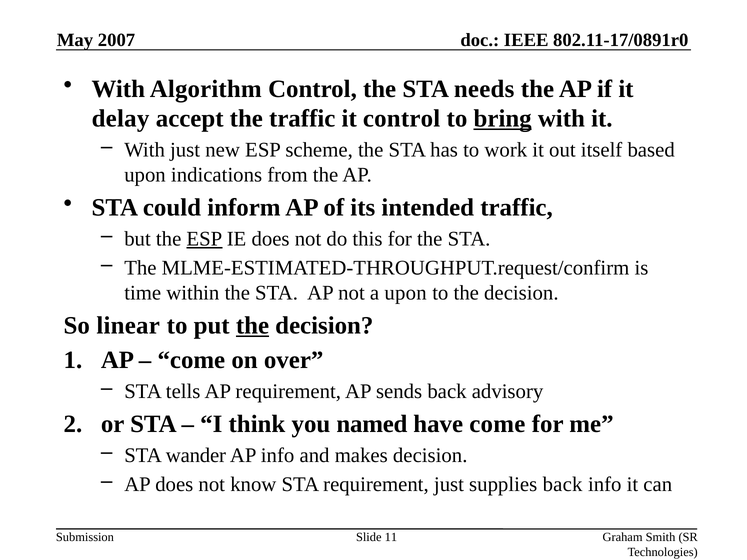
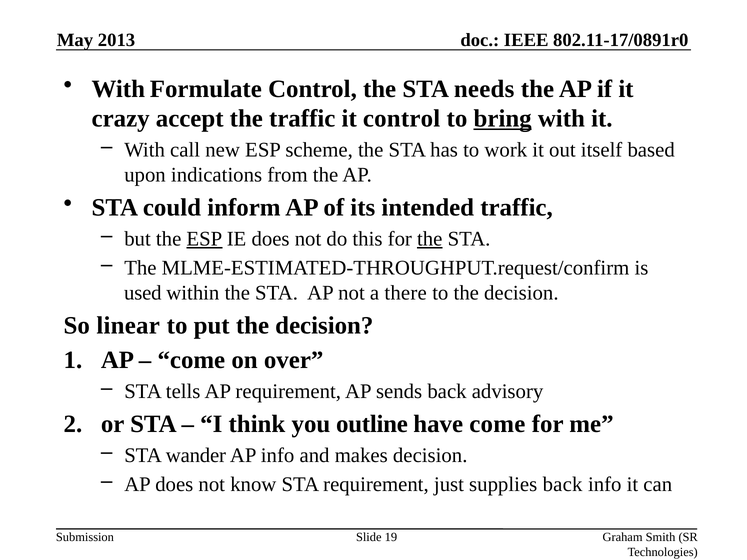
2007: 2007 -> 2013 (117, 40)
Algorithm: Algorithm -> Formulate (206, 89)
delay: delay -> crazy (121, 119)
With just: just -> call (185, 150)
the underline: none -> present (430, 239)
time: time -> used (143, 293)
a upon: upon -> there (406, 293)
the underline: present -> none (252, 325)
named: named -> outline (372, 424)
11: 11 -> 19 (391, 537)
